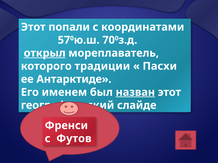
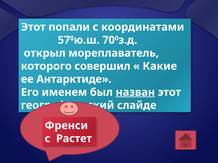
открыл underline: present -> none (45, 53)
традиции: традиции -> совершил (102, 66)
Пасхи: Пасхи -> Какие (160, 66)
Футов: Футов -> Растет (74, 139)
